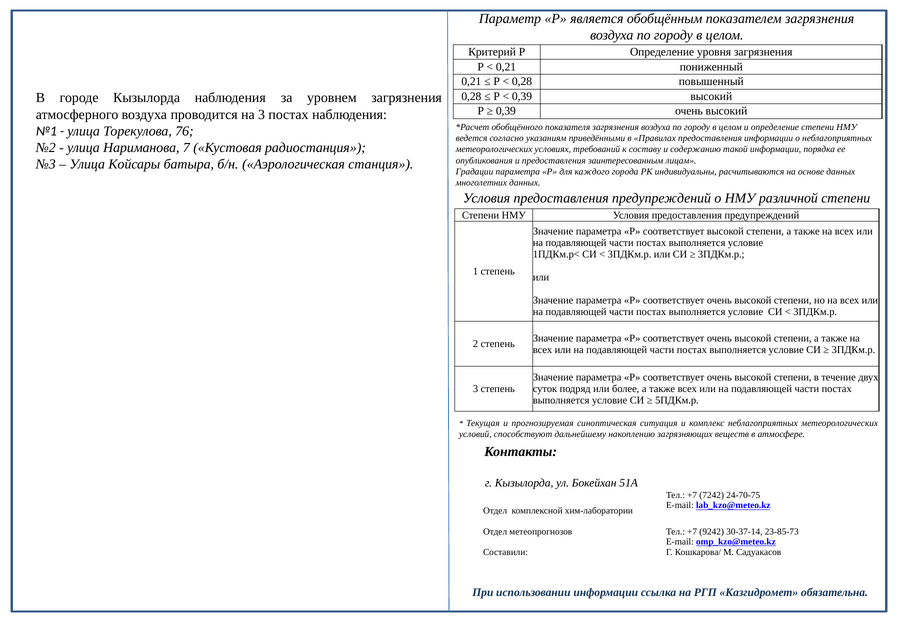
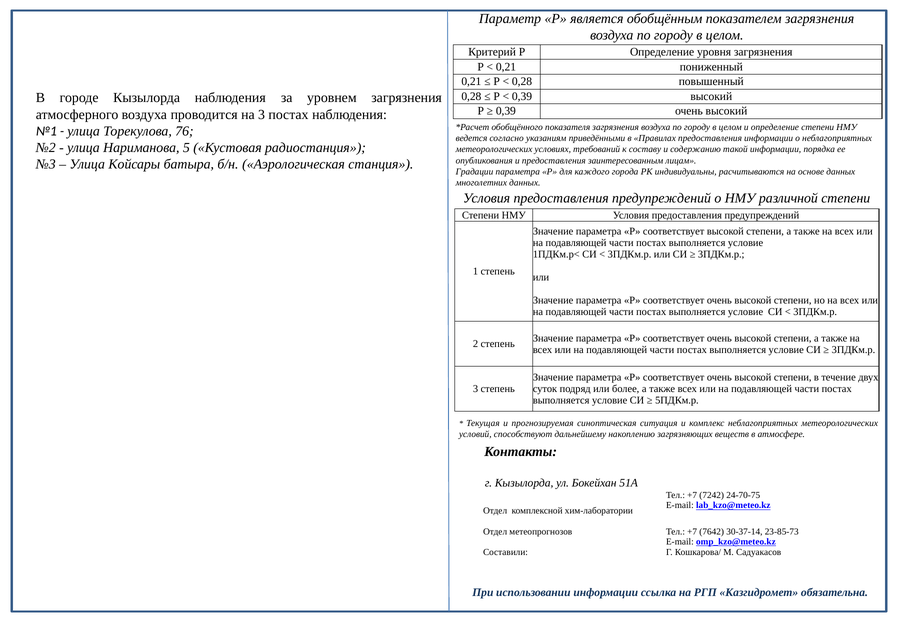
7: 7 -> 5 (186, 148)
9242: 9242 -> 7642 (712, 531)
